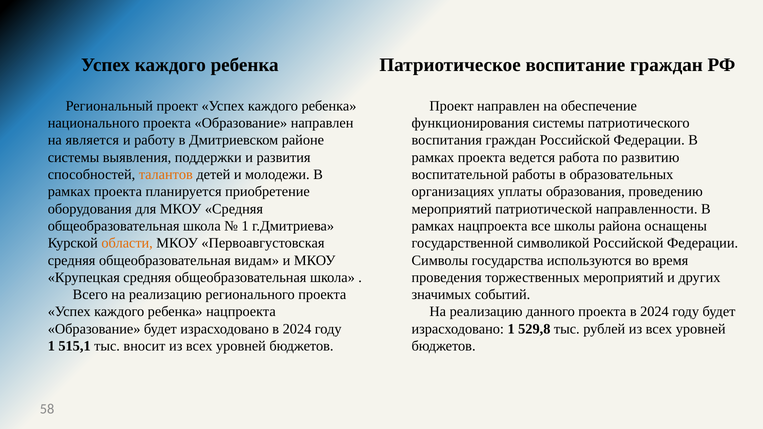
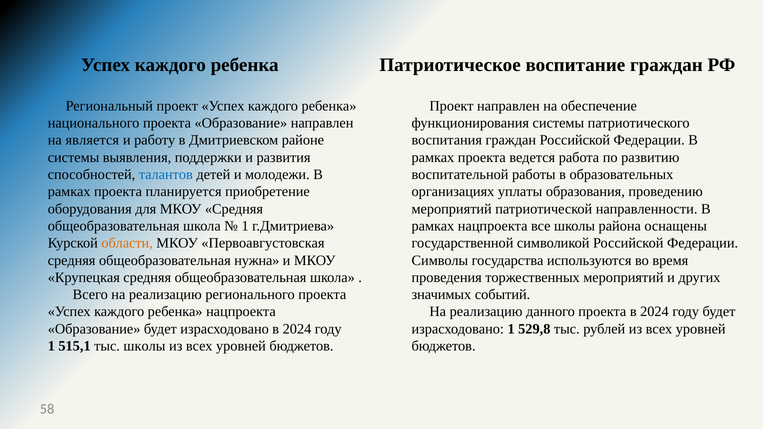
талантов colour: orange -> blue (166, 175)
видам: видам -> нужна (257, 260)
тыс вносит: вносит -> школы (144, 346)
